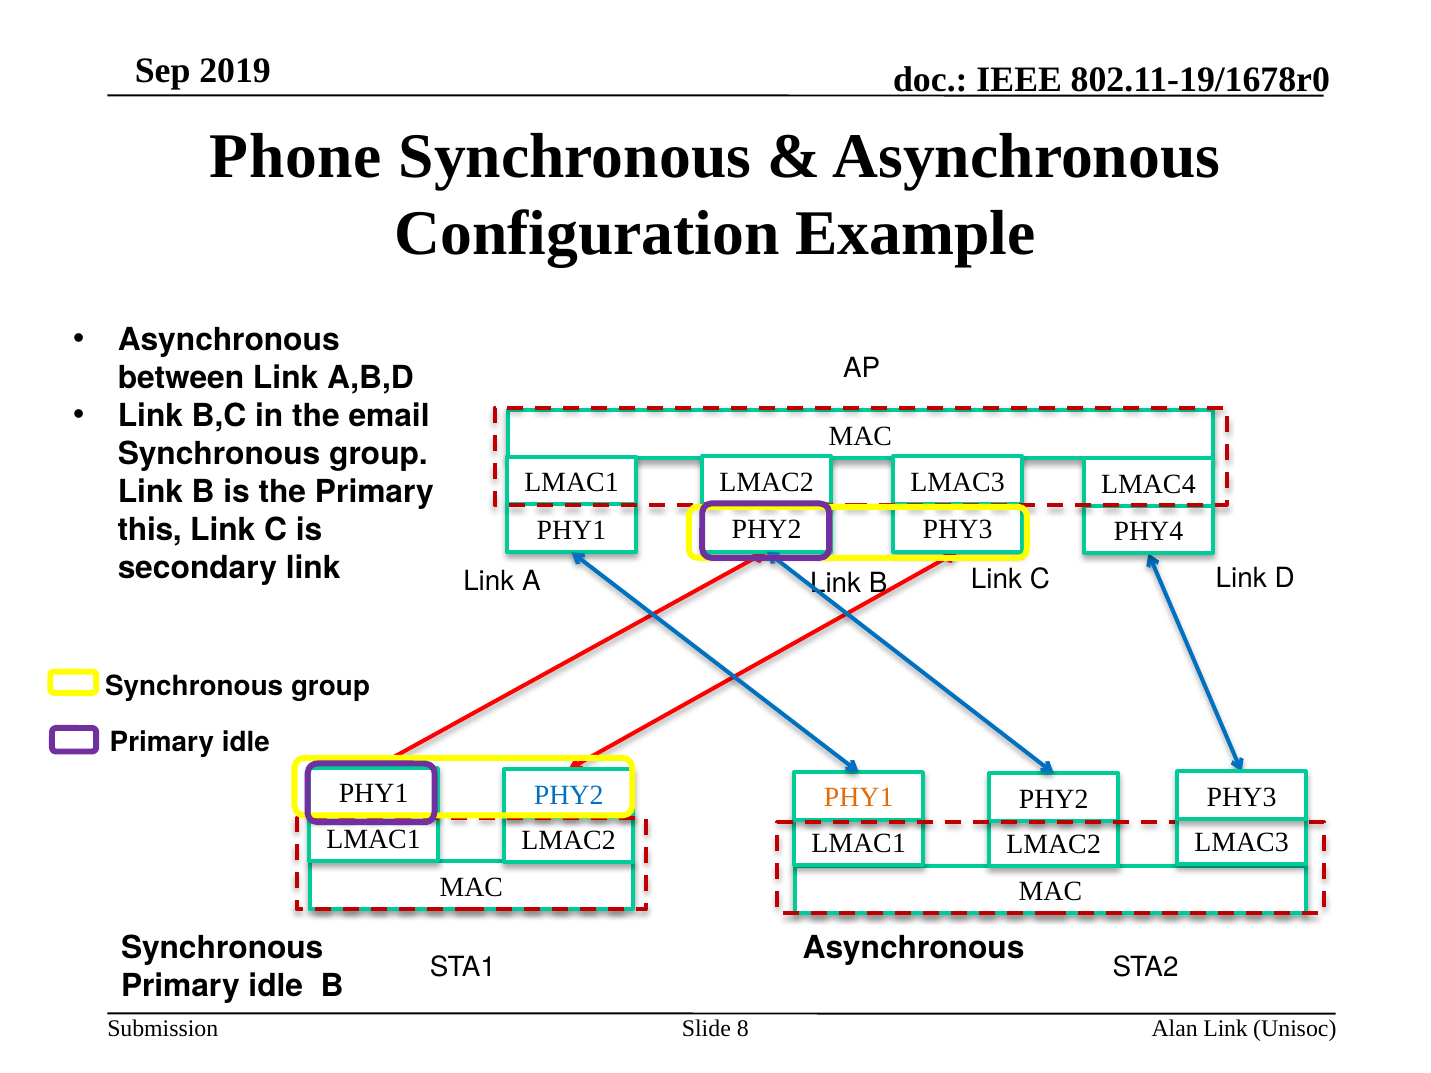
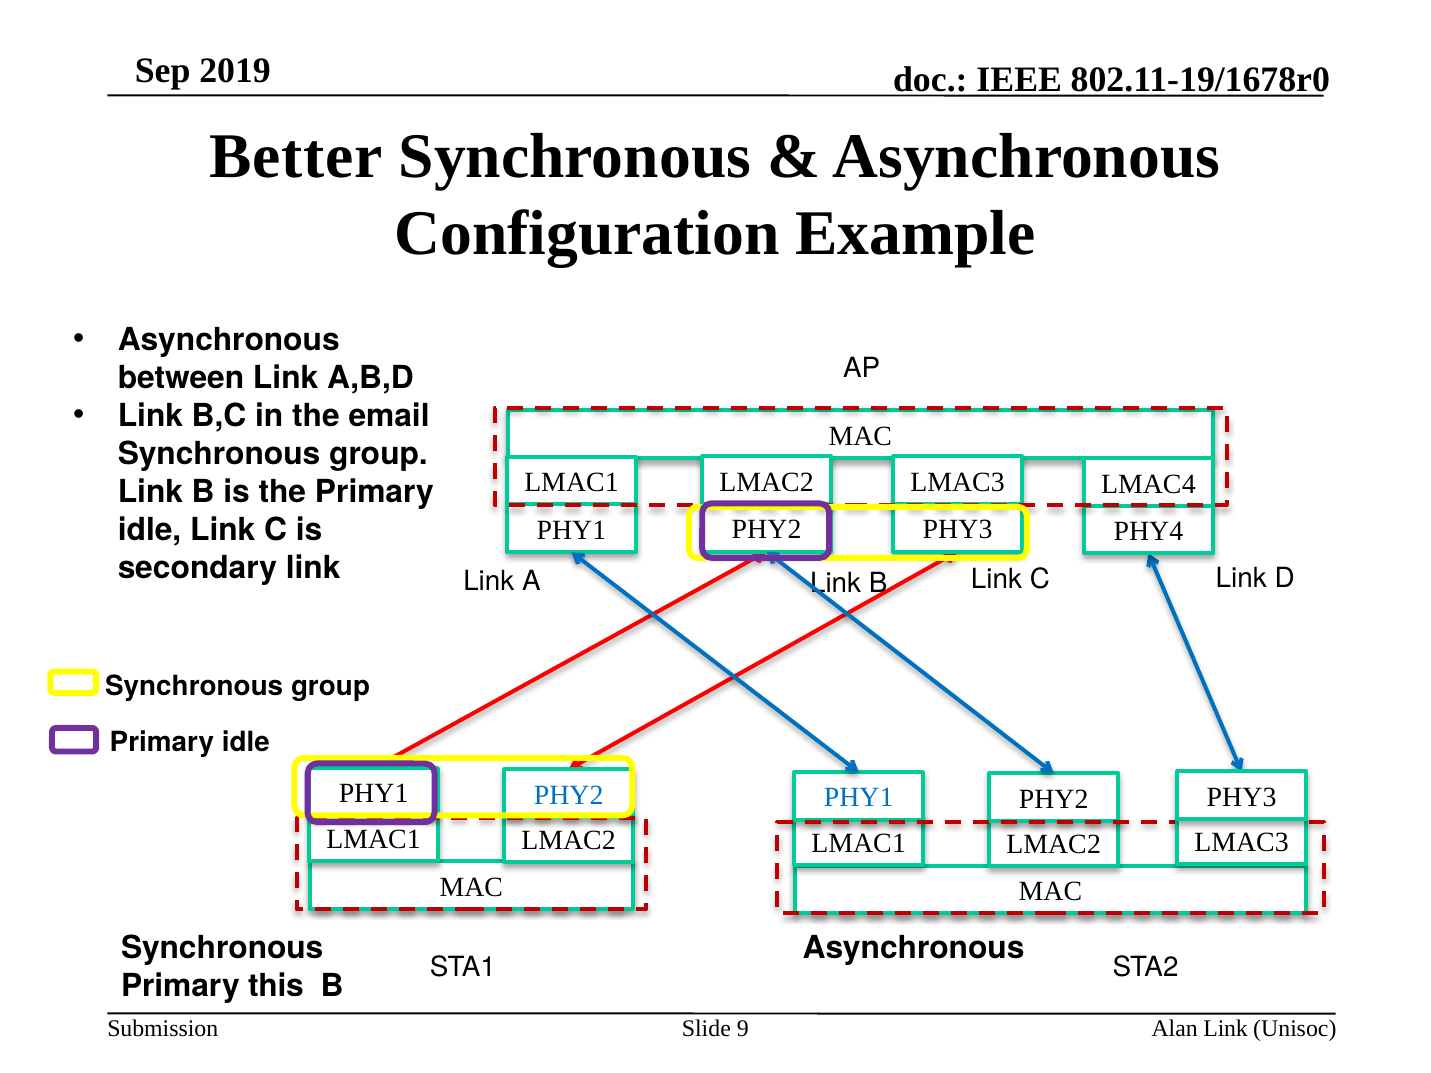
Phone: Phone -> Better (296, 157)
this: this -> idle (150, 530)
PHY1 colour: orange -> blue (859, 798)
idle: idle -> this (276, 986)
8: 8 -> 9 (743, 1029)
